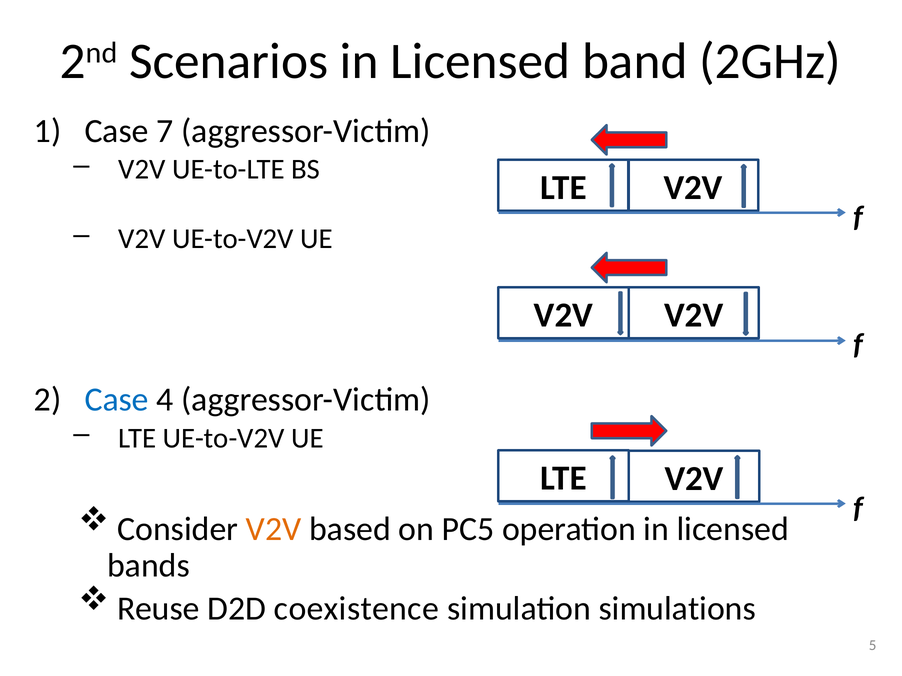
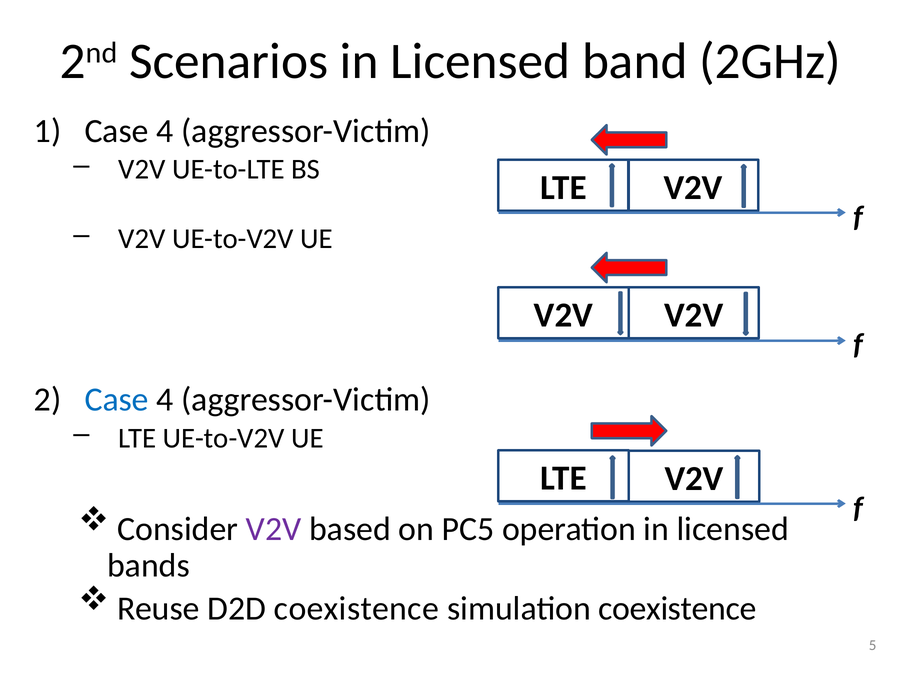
7: 7 -> 4 (165, 131)
V2V colour: orange -> purple (274, 530)
simulation simulations: simulations -> coexistence (677, 609)
